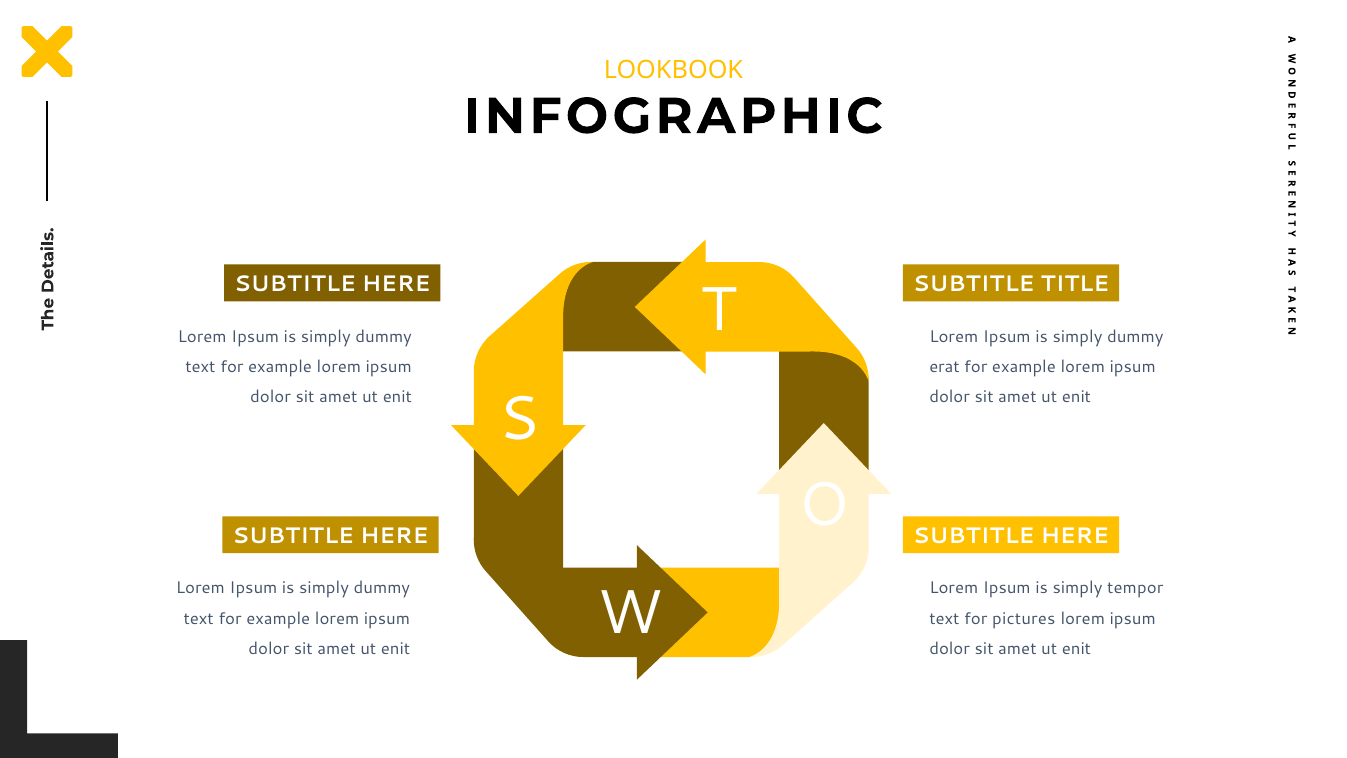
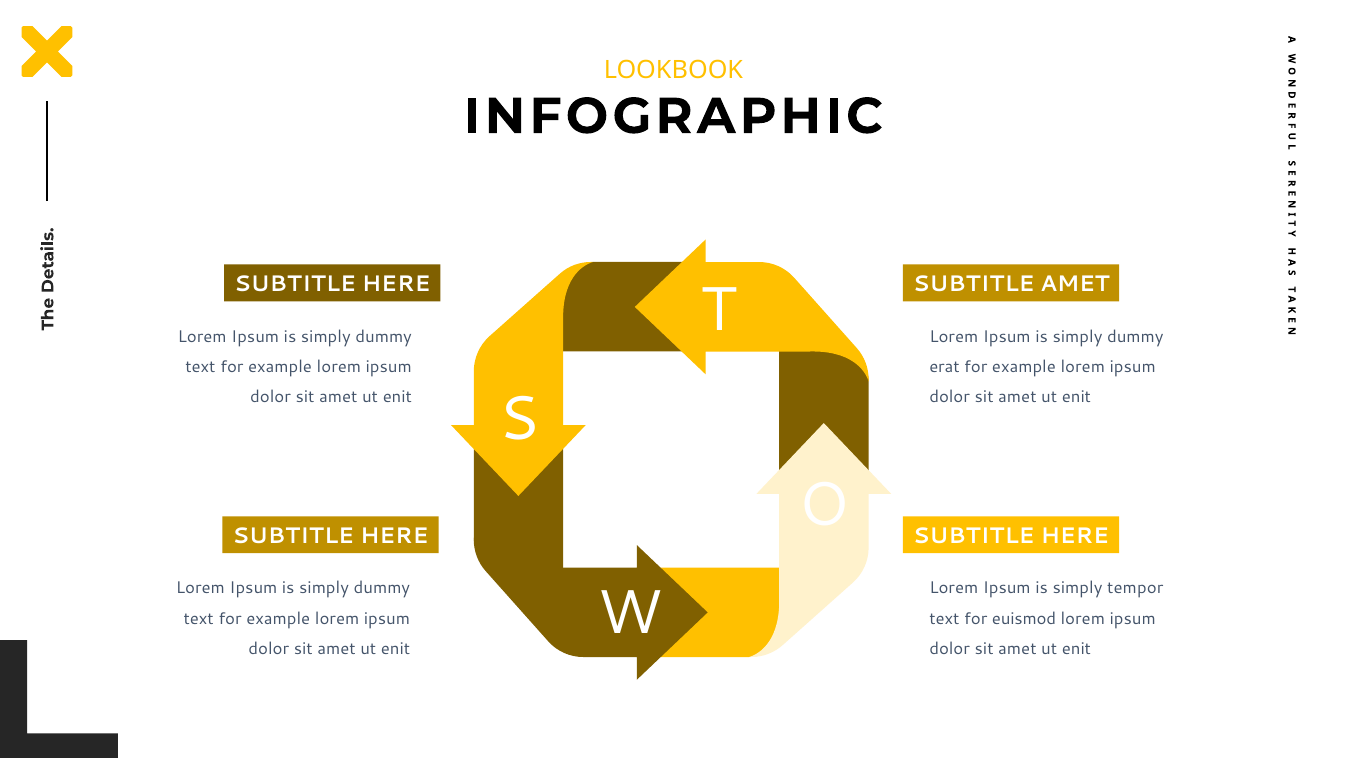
SUBTITLE TITLE: TITLE -> AMET (1075, 284)
pictures: pictures -> euismod (1024, 618)
